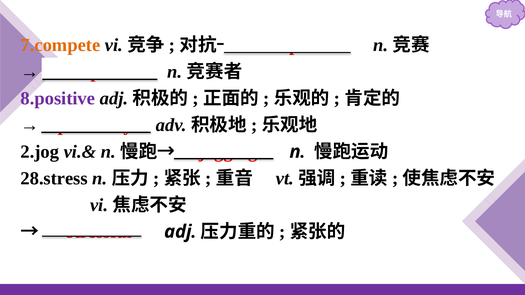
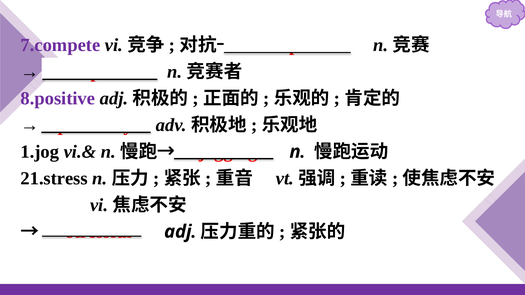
7.compete colour: orange -> purple (60, 45)
2.jog: 2.jog -> 1.jog (40, 152)
28.stress: 28.stress -> 21.stress (54, 178)
